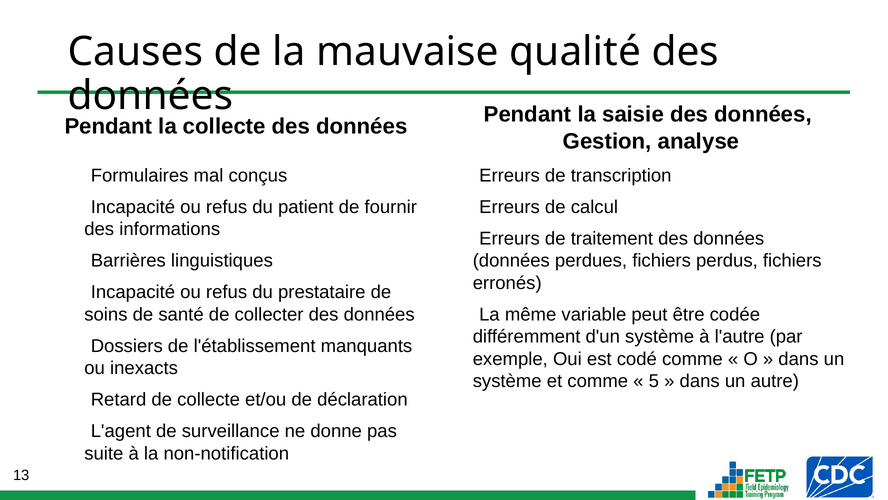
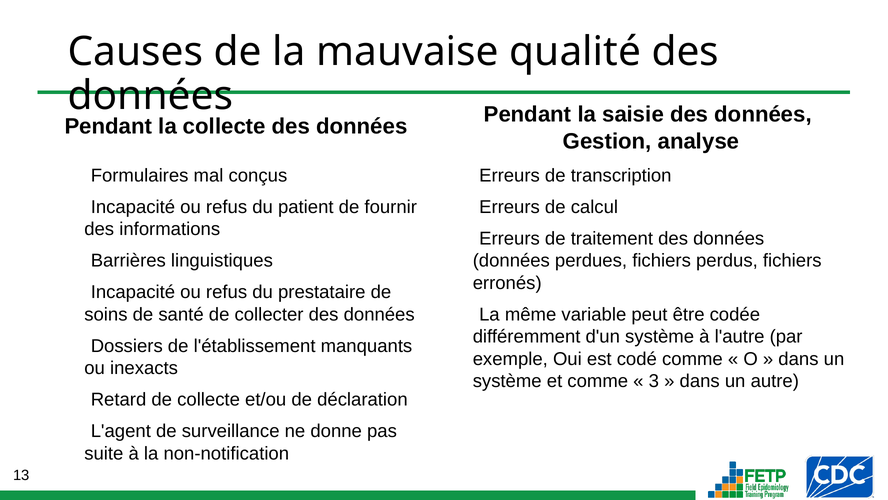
5: 5 -> 3 (654, 381)
